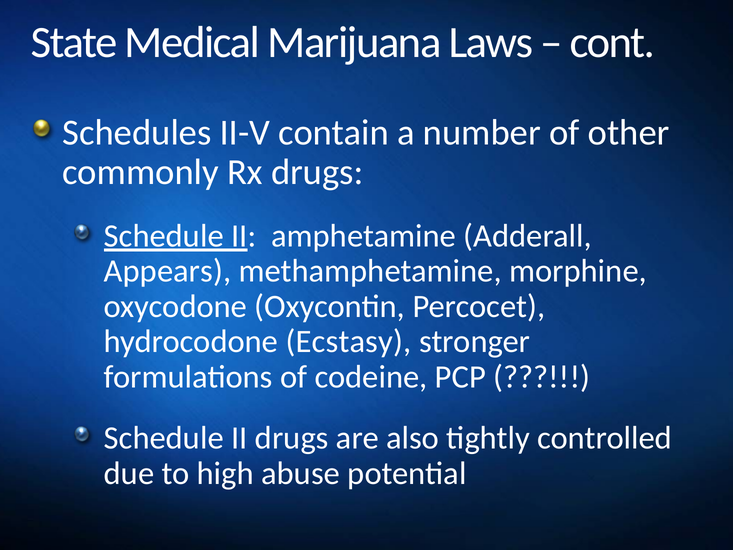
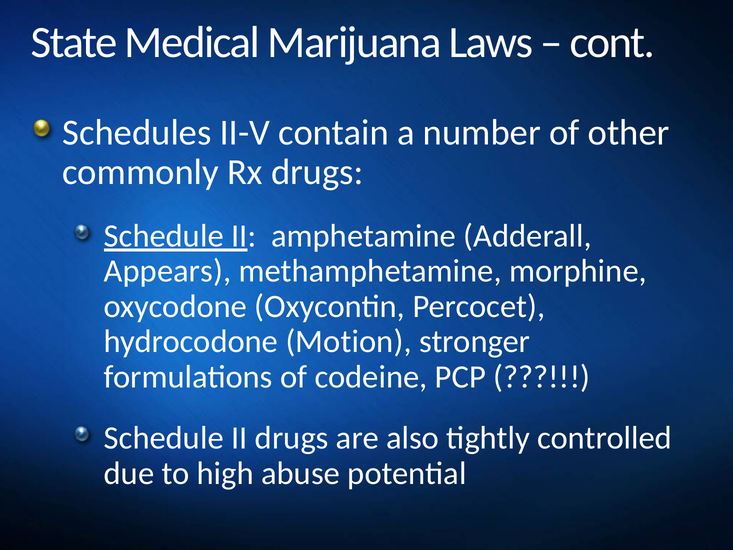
Ecstasy: Ecstasy -> Motion (349, 341)
